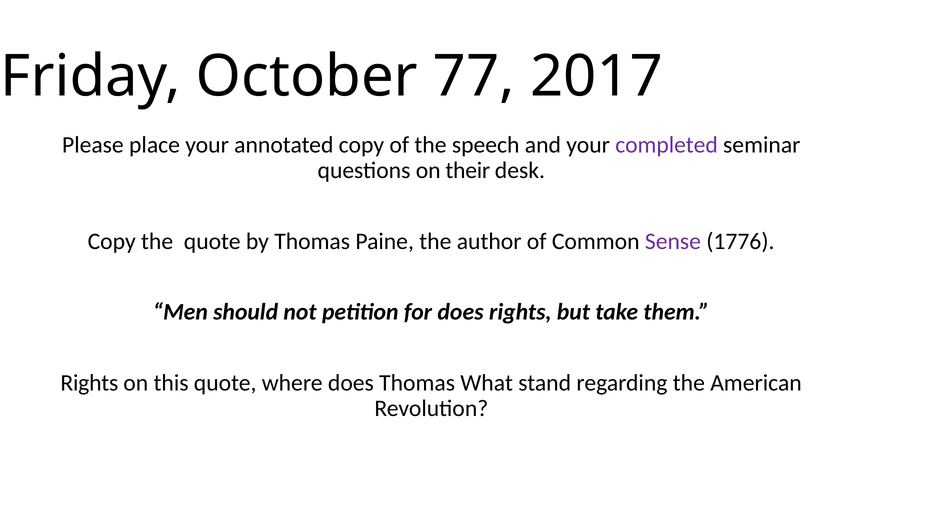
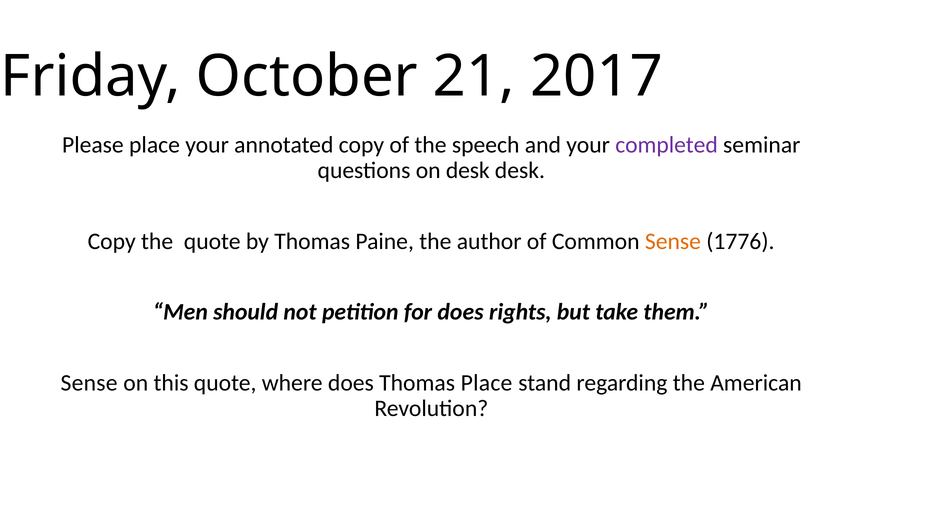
77: 77 -> 21 (474, 77)
on their: their -> desk (468, 171)
Sense colour: purple -> orange (673, 241)
Rights: Rights -> Sense (89, 383)
Thomas What: What -> Place (487, 383)
